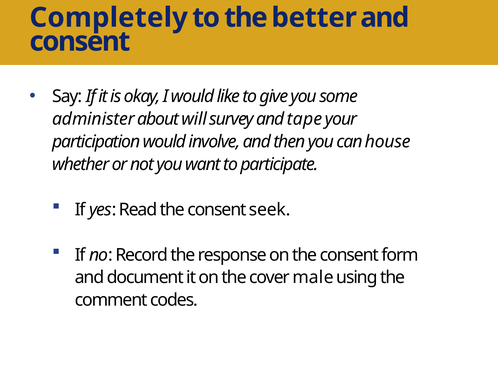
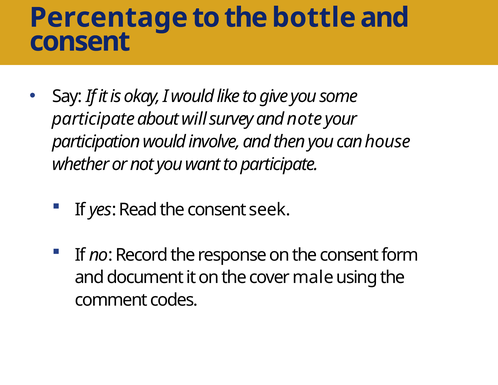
Completely: Completely -> Percentage (109, 18)
better: better -> bottle (314, 18)
administer: administer -> participate (94, 119)
tape: tape -> note (305, 119)
